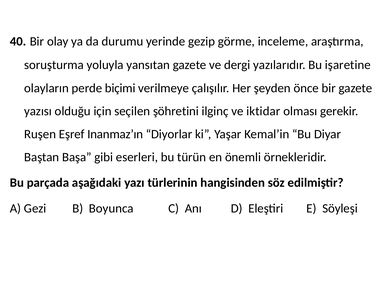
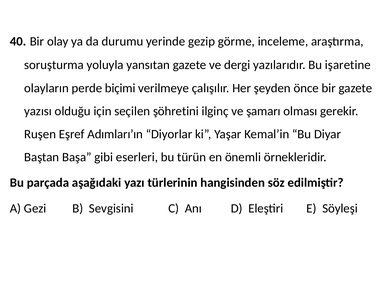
iktidar: iktidar -> şamarı (263, 111)
Inanmaz’ın: Inanmaz’ın -> Adımları’ın (115, 134)
Boyunca: Boyunca -> Sevgisini (111, 208)
